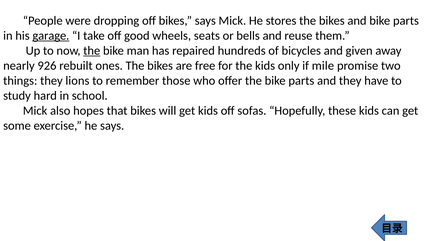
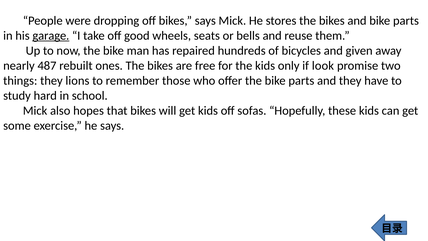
the underline: present -> none (92, 51)
926: 926 -> 487 (47, 66)
mile: mile -> look (323, 66)
